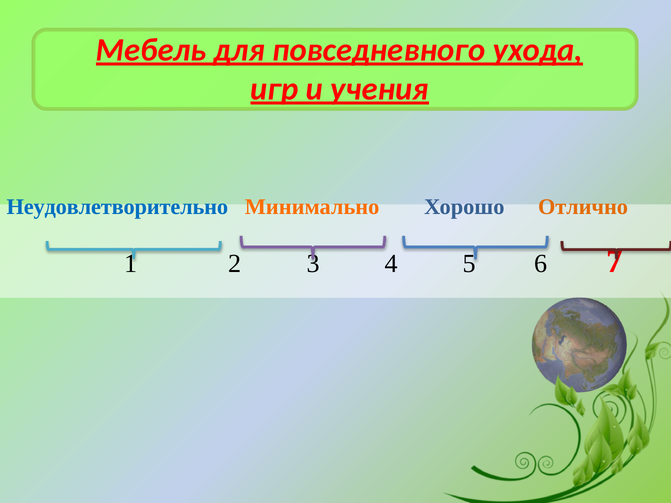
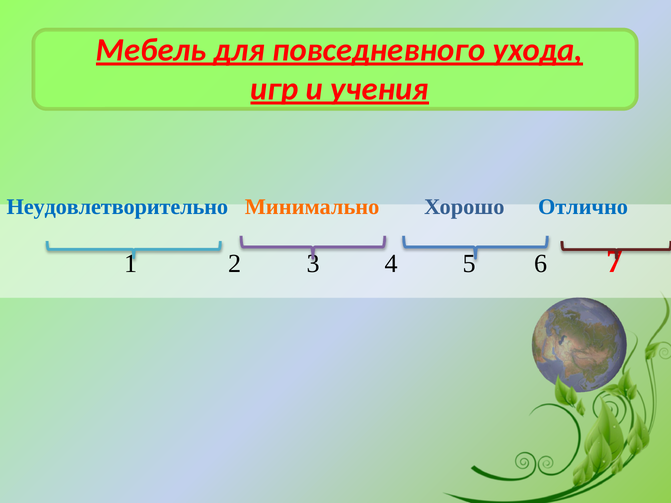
Отлично colour: orange -> blue (583, 207)
